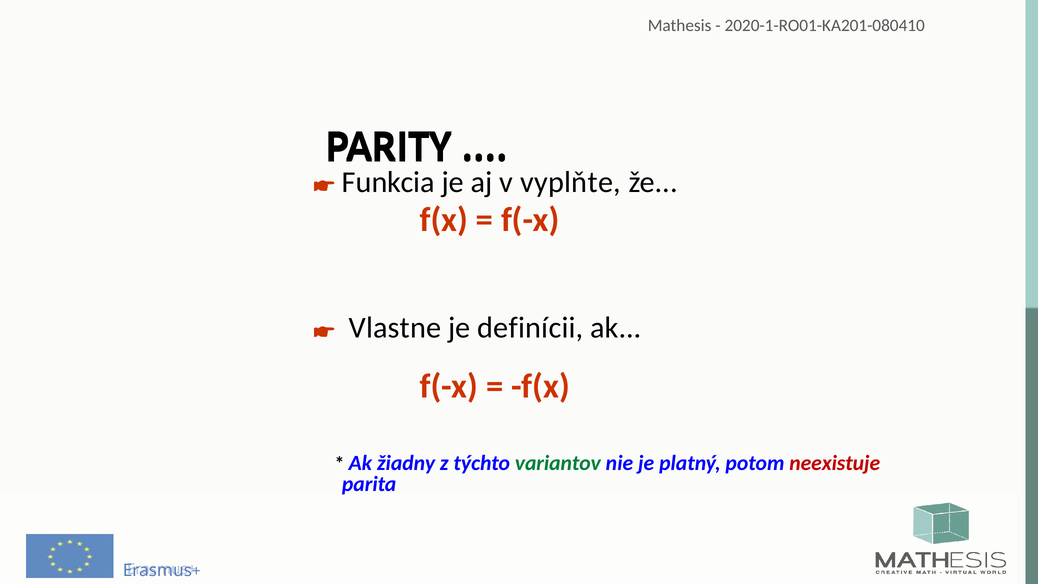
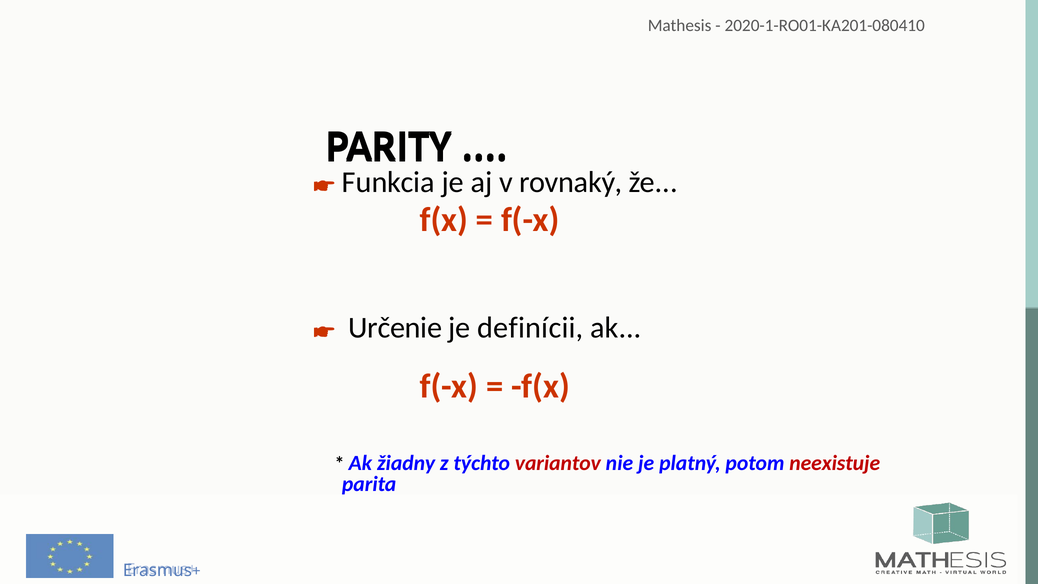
vyplňte: vyplňte -> rovnaký (571, 182)
Vlastne: Vlastne -> Určenie (395, 328)
variantov colour: green -> red (558, 463)
